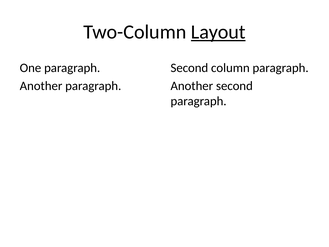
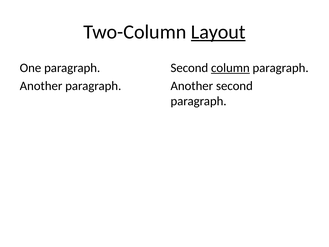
column underline: none -> present (230, 68)
